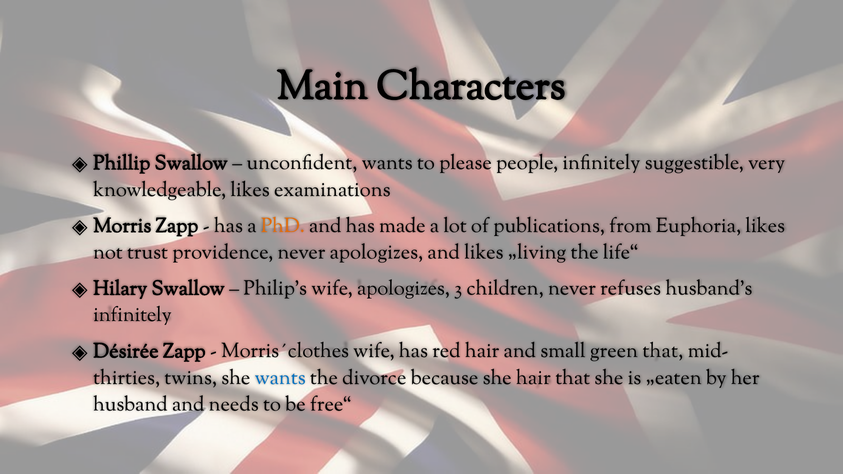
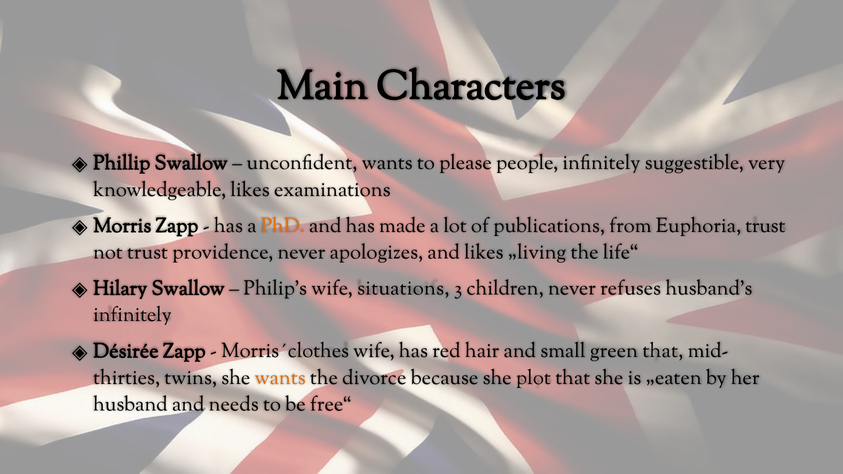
Euphoria likes: likes -> trust (765, 225)
wife apologizes: apologizes -> situations (403, 288)
wants colour: blue -> orange (280, 378)
she hair: hair -> plot (533, 378)
